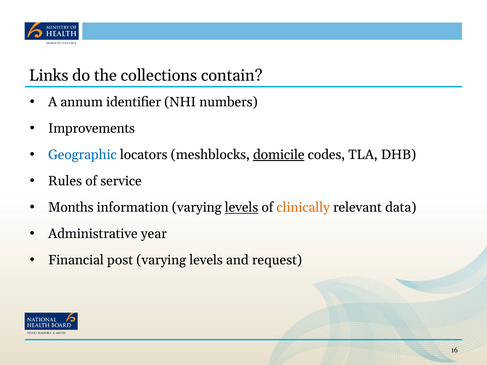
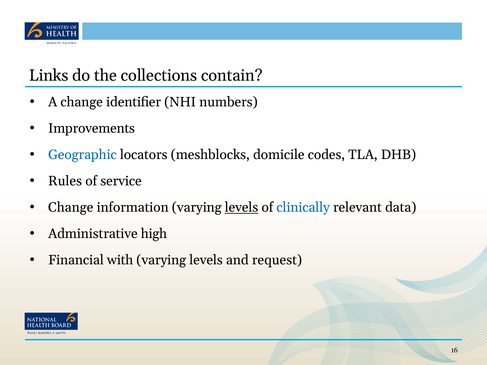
A annum: annum -> change (82, 102)
domicile underline: present -> none (279, 155)
Months: Months -> Change (71, 208)
clinically colour: orange -> blue (303, 208)
year: year -> high (154, 234)
post: post -> with (120, 260)
